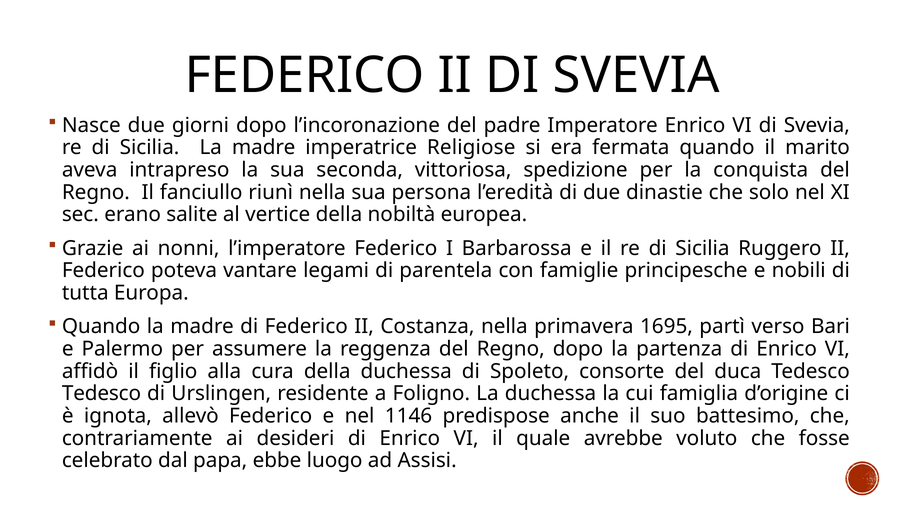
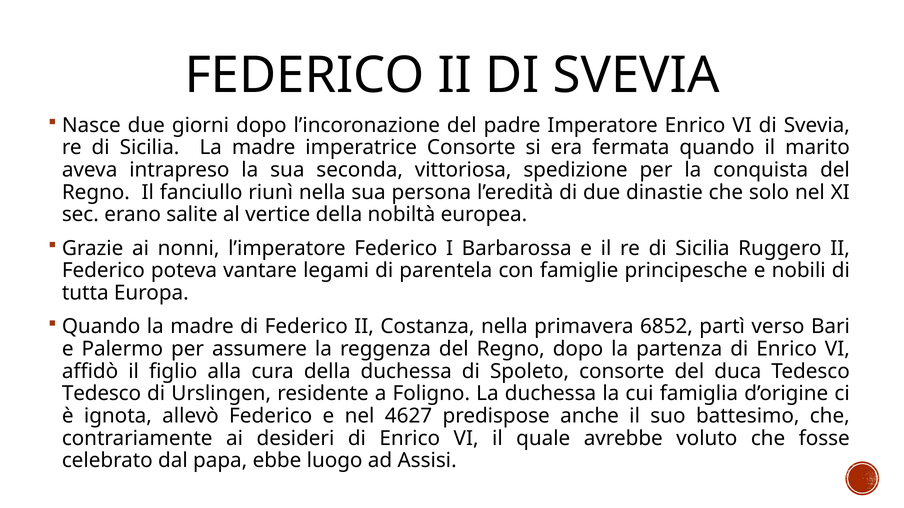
imperatrice Religiose: Religiose -> Consorte (471, 148)
1695: 1695 -> 6852 (666, 327)
1146: 1146 -> 4627 (409, 416)
